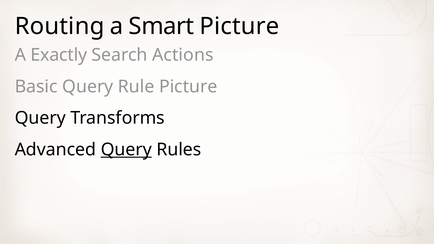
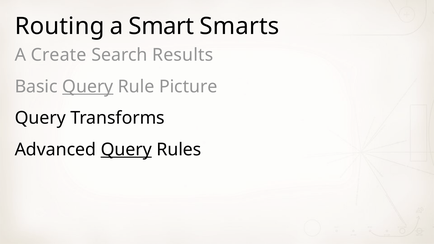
Smart Picture: Picture -> Smarts (240, 26)
Exactly: Exactly -> Create (59, 55)
Actions: Actions -> Results (183, 55)
Query underline: none -> present (88, 87)
